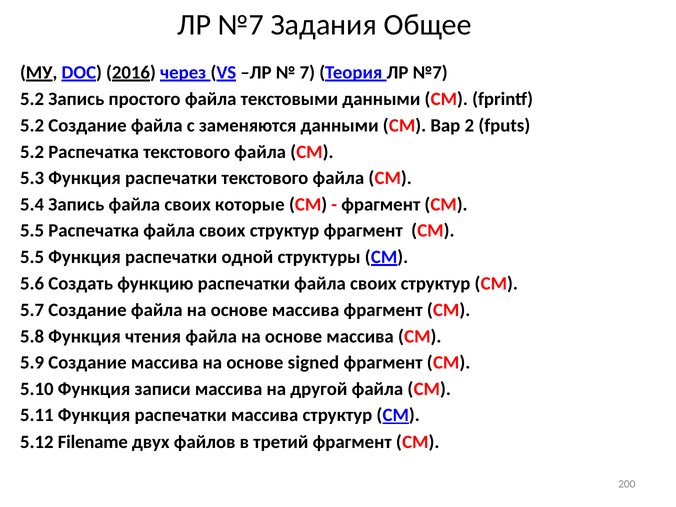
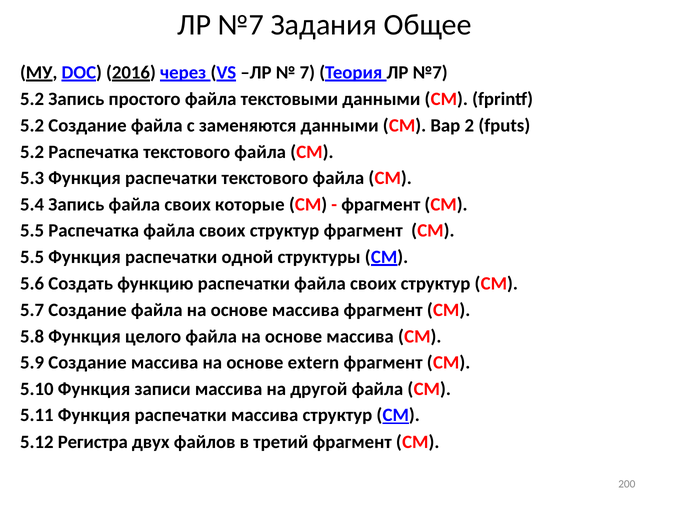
чтения: чтения -> целого (153, 336)
signed: signed -> extern (313, 363)
Filename: Filename -> Регистра (93, 442)
